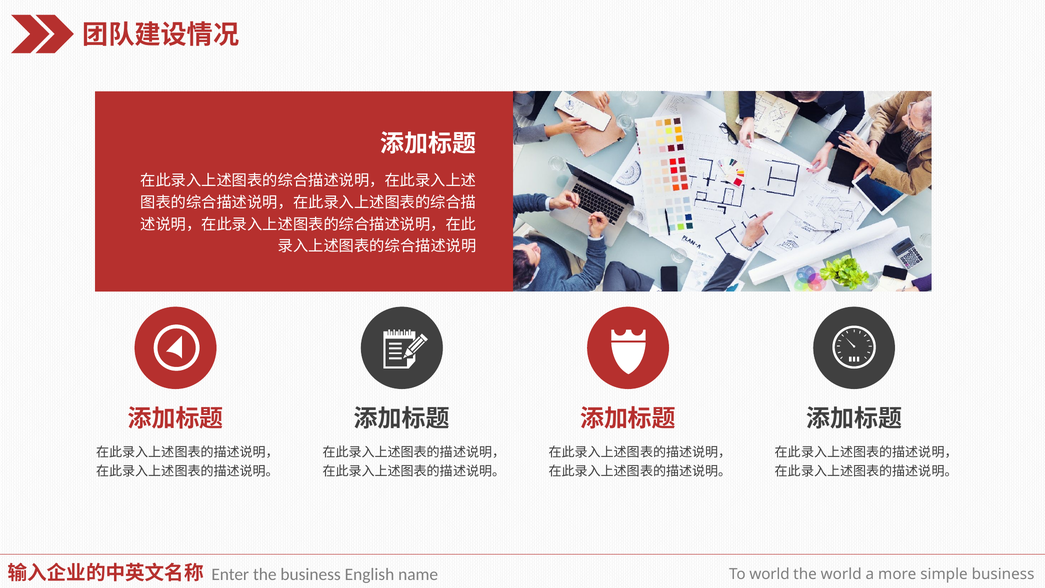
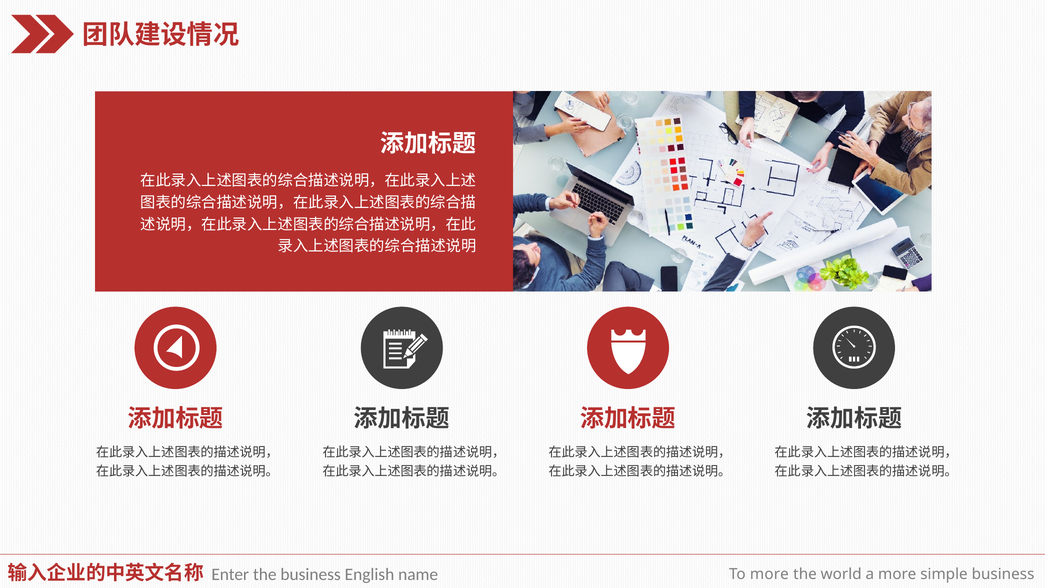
To world: world -> more (769, 574)
